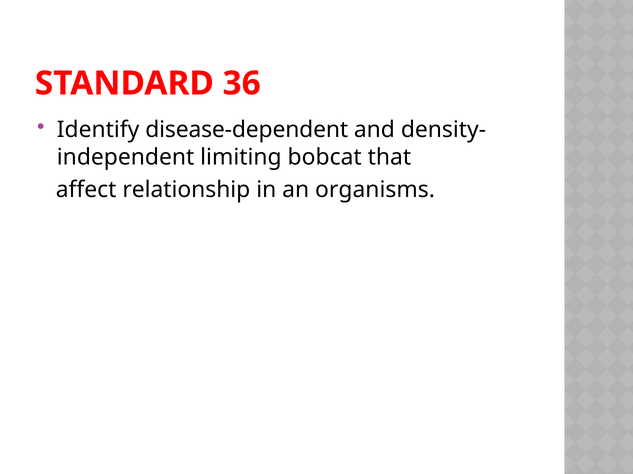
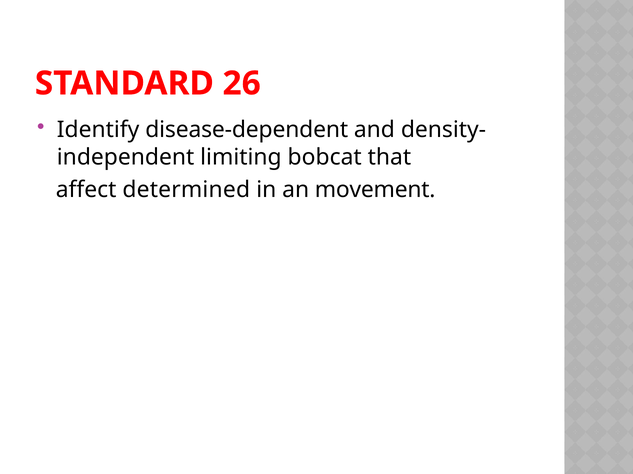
36: 36 -> 26 (242, 84)
relationship: relationship -> determined (186, 190)
organisms: organisms -> movement (375, 190)
